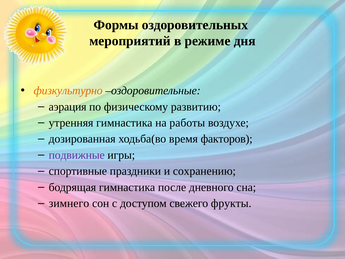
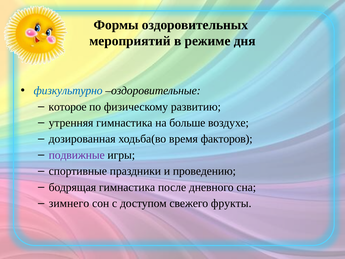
физкультурно colour: orange -> blue (68, 91)
аэрация: аэрация -> которое (68, 107)
работы: работы -> больше (187, 123)
сохранению: сохранению -> проведению (204, 171)
